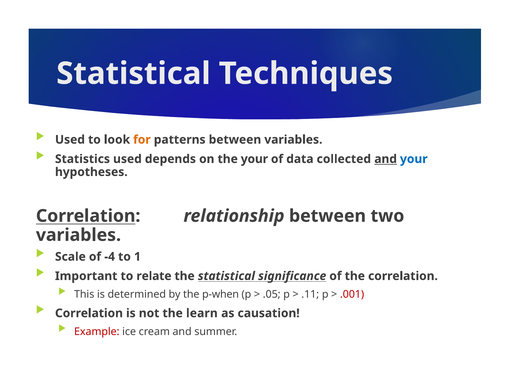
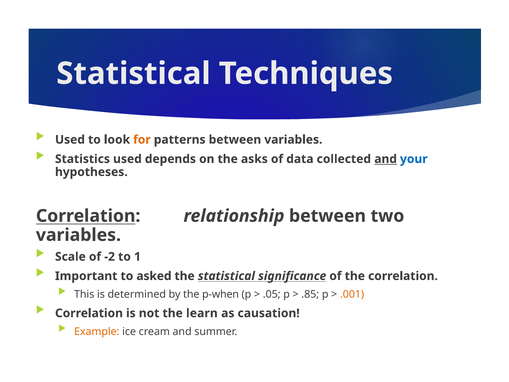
the your: your -> asks (254, 159)
-4: -4 -> -2 (110, 257)
relate: relate -> asked (154, 276)
.11: .11 -> .85 (310, 294)
.001 colour: red -> orange (352, 294)
Example colour: red -> orange (97, 331)
